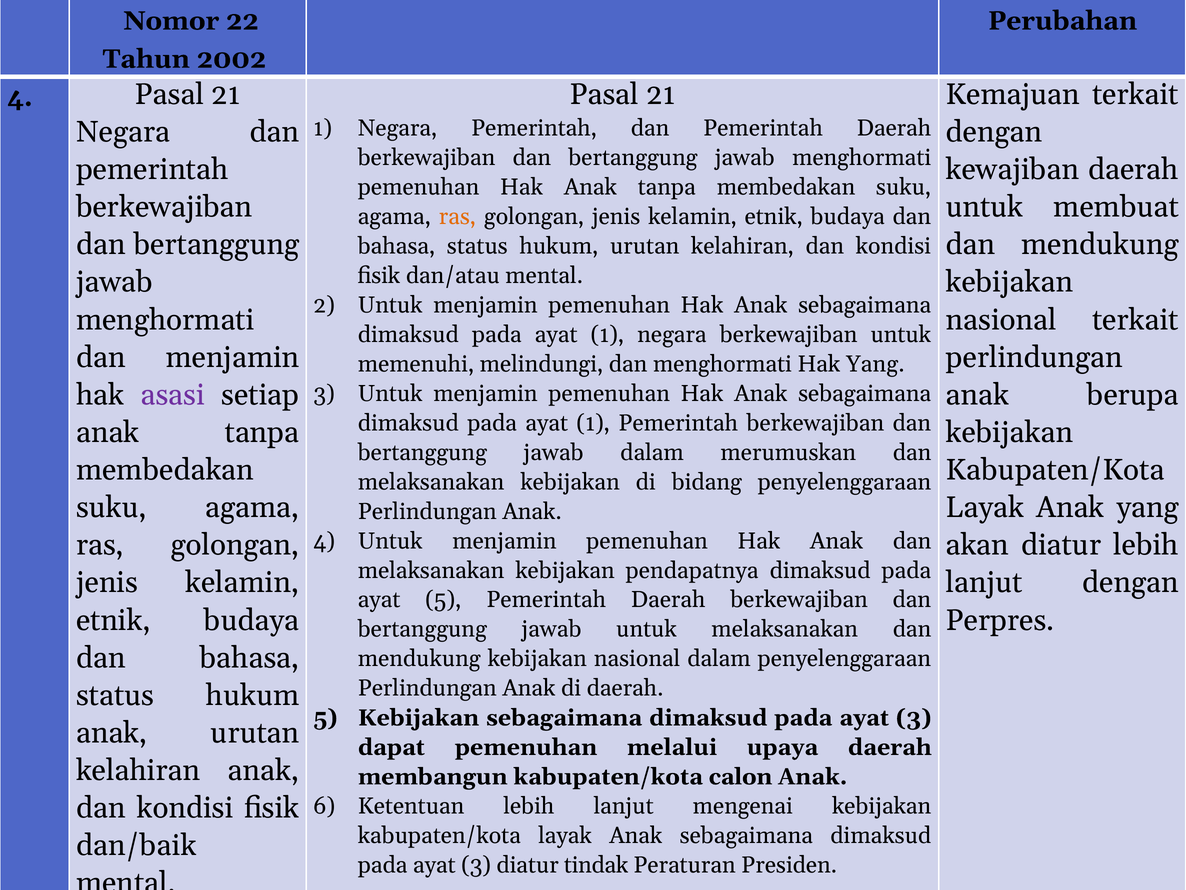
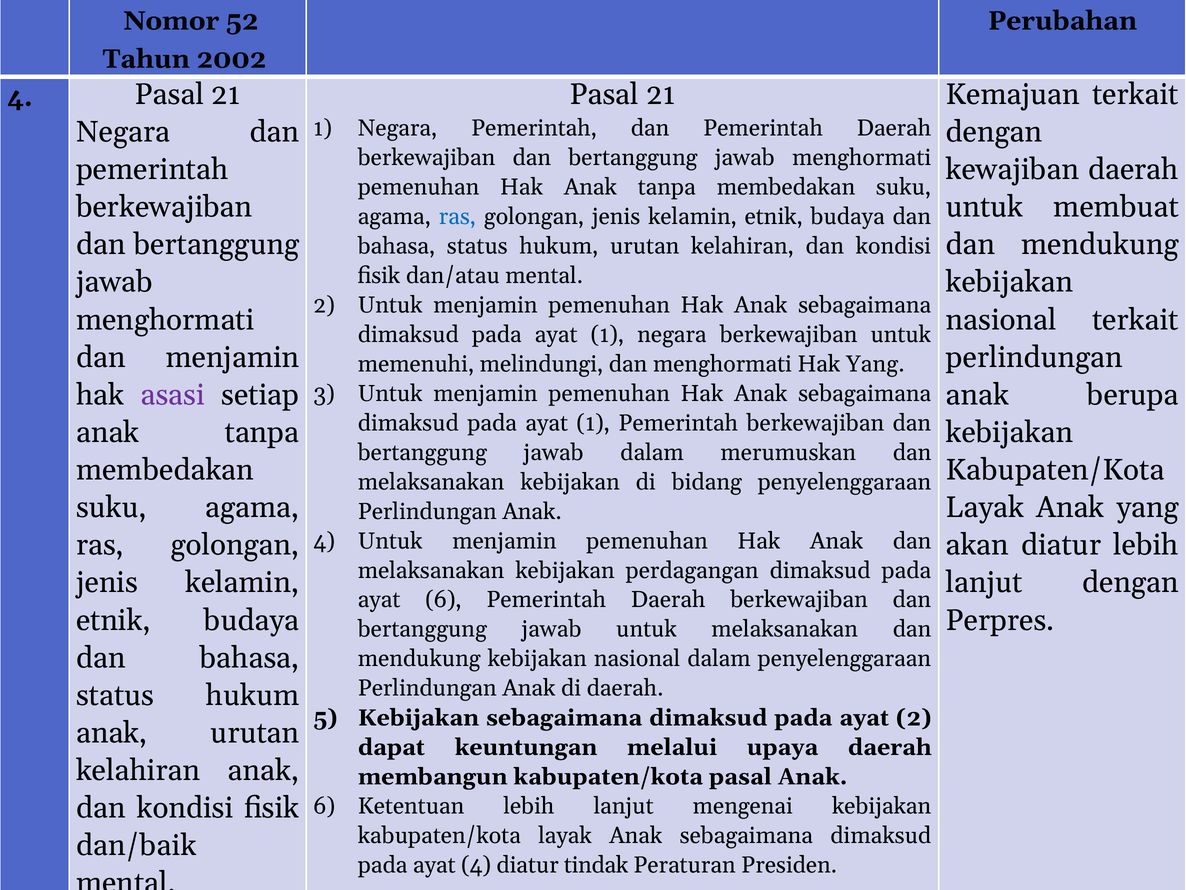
22: 22 -> 52 (242, 21)
ras colour: orange -> blue (457, 217)
pendapatnya: pendapatnya -> perdagangan (692, 570)
ayat 5: 5 -> 6 (443, 600)
3: 3 -> 2 (914, 717)
dapat pemenuhan: pemenuhan -> keuntungan (526, 747)
kabupaten/kota calon: calon -> pasal (740, 776)
3: 3 -> 4 (476, 865)
